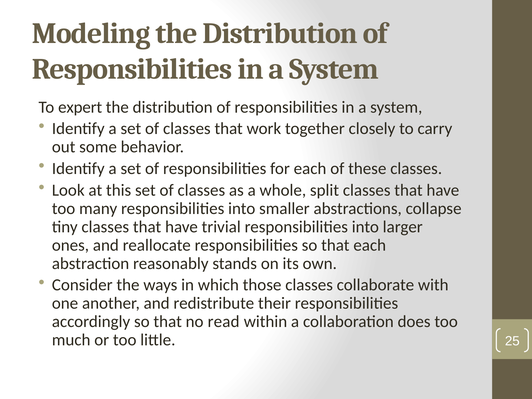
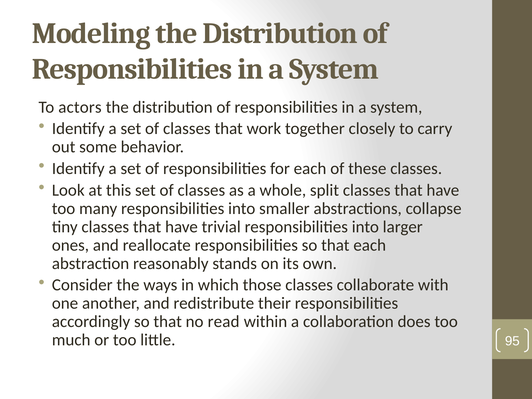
expert: expert -> actors (80, 107)
25: 25 -> 95 (512, 341)
